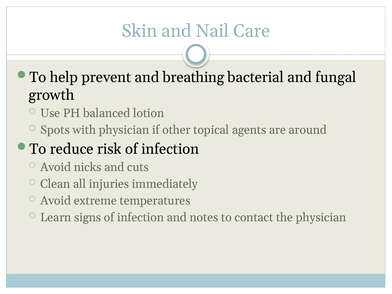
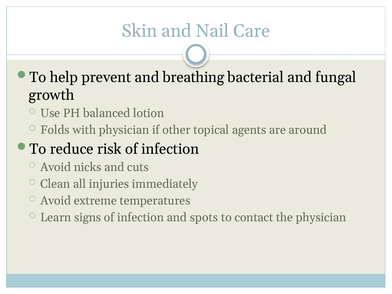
Spots: Spots -> Folds (55, 130)
notes: notes -> spots (204, 218)
